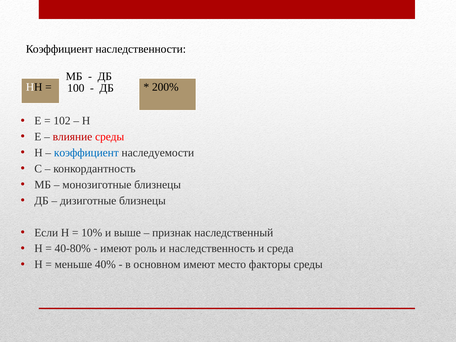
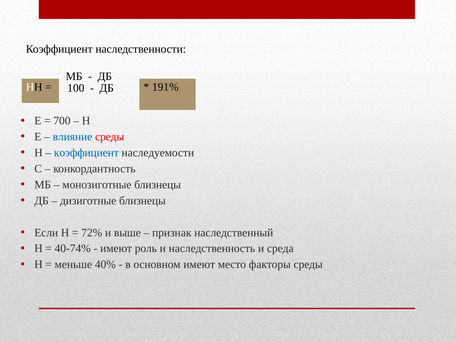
200%: 200% -> 191% (165, 87)
102: 102 -> 700 (62, 121)
влияние colour: red -> blue (72, 137)
10%: 10% -> 72% (92, 233)
40-80%: 40-80% -> 40-74% (73, 249)
